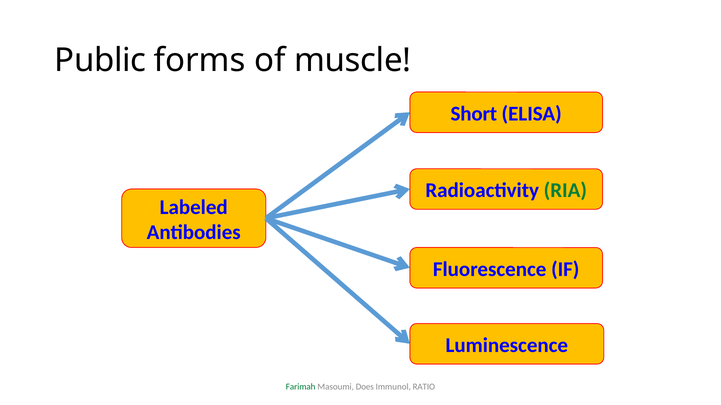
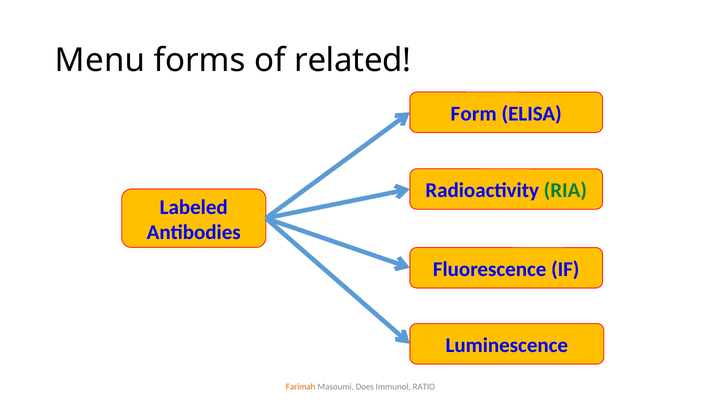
Public: Public -> Menu (100, 61)
muscle: muscle -> related (353, 61)
Short: Short -> Form (474, 114)
Farimah colour: green -> orange (301, 387)
